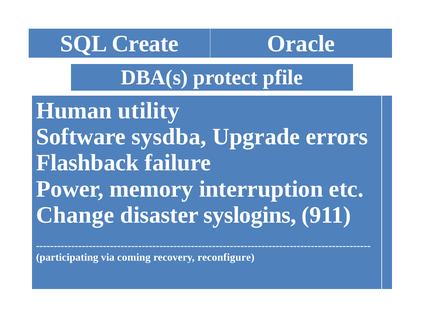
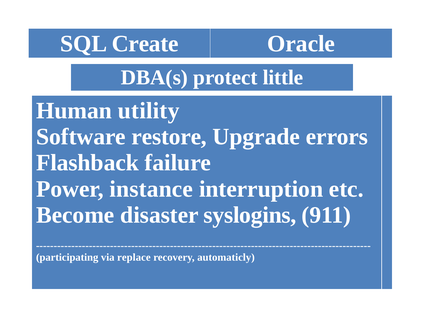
pfile: pfile -> little (283, 78)
sysdba: sysdba -> restore (169, 137)
memory: memory -> instance (151, 189)
Change: Change -> Become (75, 215)
coming: coming -> replace (134, 257)
reconfigure: reconfigure -> automaticly (226, 257)
